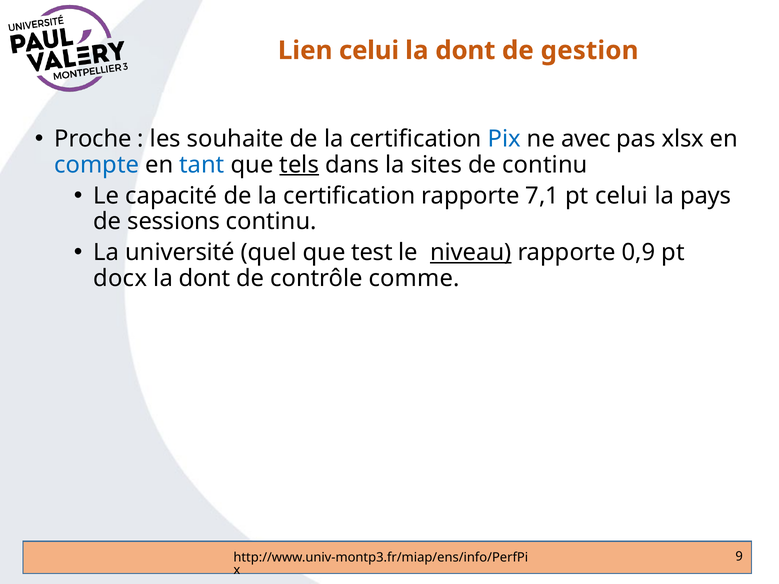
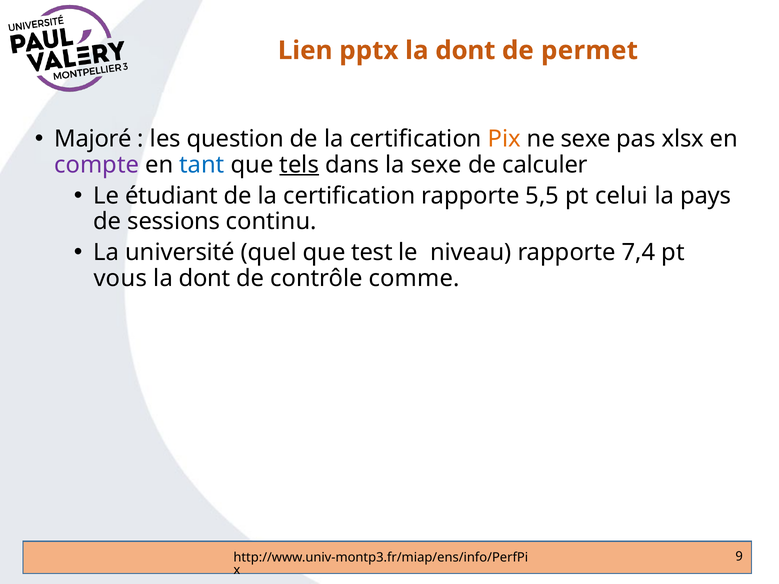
Lien celui: celui -> pptx (369, 51)
gestion: gestion -> permet (590, 51)
Proche: Proche -> Majoré (93, 139)
souhaite: souhaite -> question (235, 139)
Pix colour: blue -> orange (504, 139)
ne avec: avec -> sexe (586, 139)
compte colour: blue -> purple (97, 165)
la sites: sites -> sexe (436, 165)
de continu: continu -> calculer (545, 165)
capacité: capacité -> étudiant (171, 196)
7,1: 7,1 -> 5,5 (542, 196)
niveau underline: present -> none (471, 253)
0,9: 0,9 -> 7,4 (639, 253)
docx: docx -> vous (120, 278)
